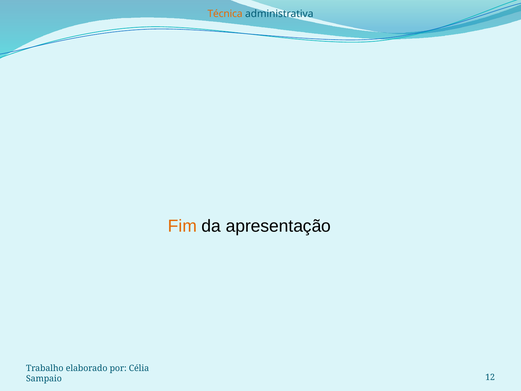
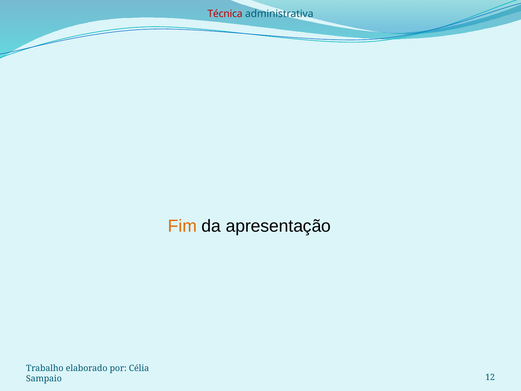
Técnica colour: orange -> red (225, 14)
